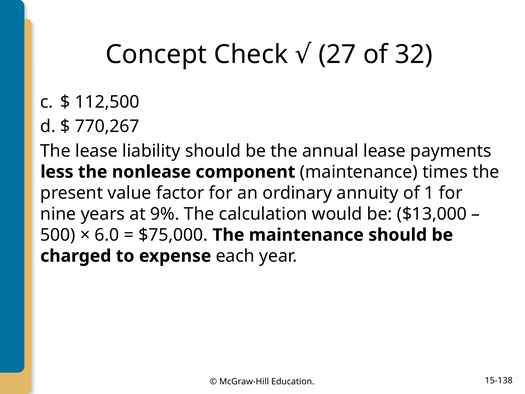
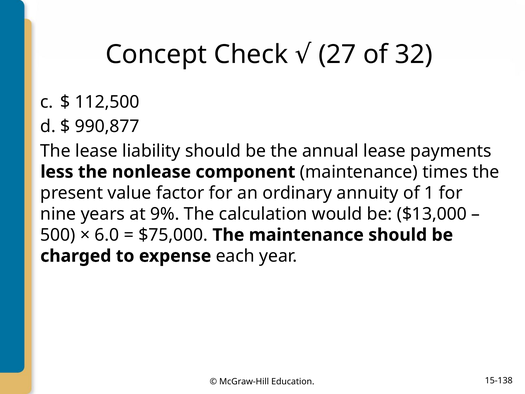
770,267: 770,267 -> 990,877 (107, 126)
